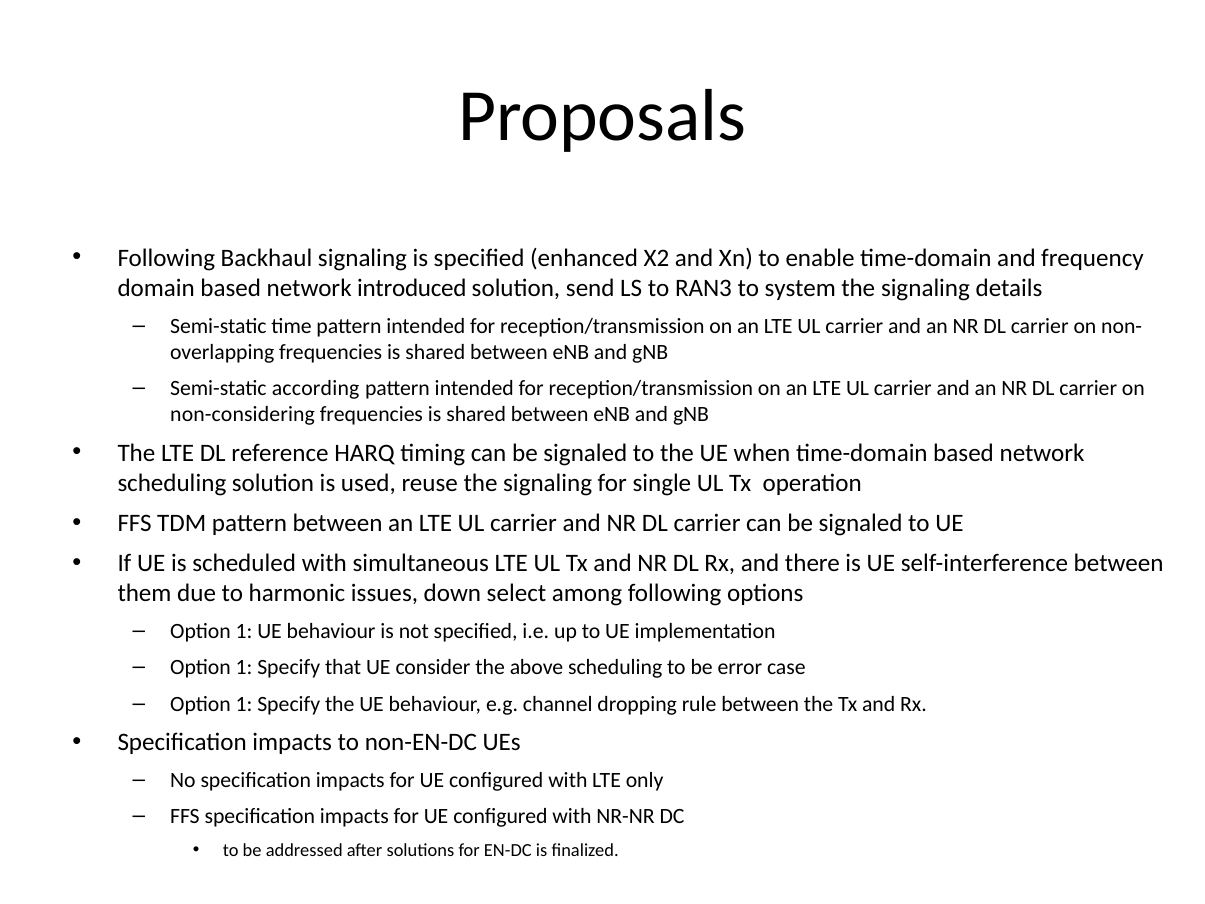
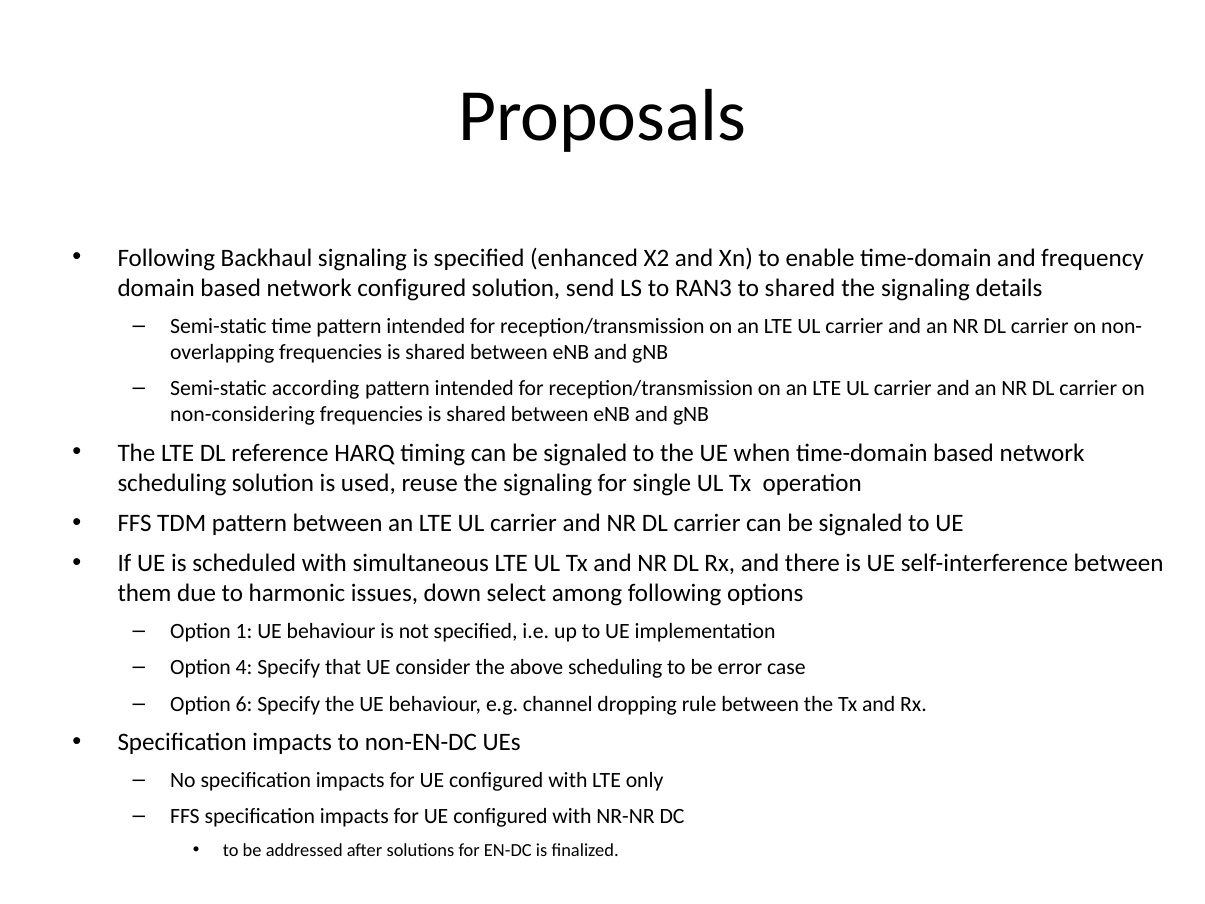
network introduced: introduced -> configured (412, 288)
to system: system -> shared (800, 288)
1: 1 -> 4 (244, 668)
1: 1 -> 6 (244, 704)
